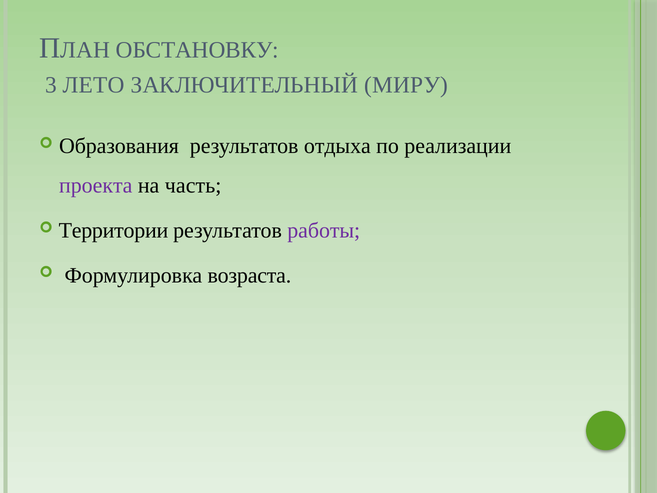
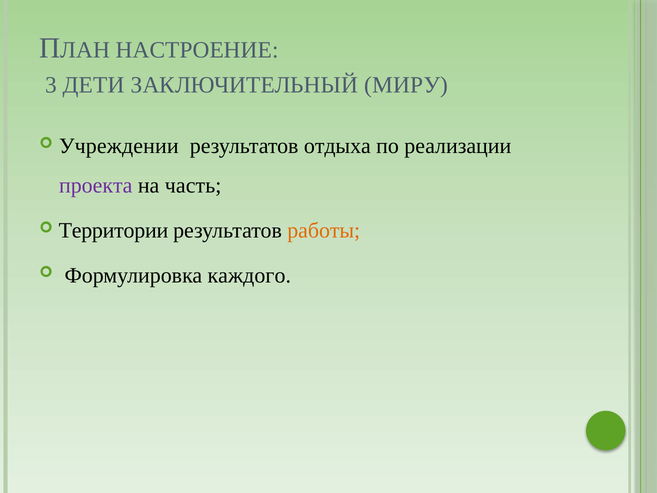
ОБСТАНОВКУ: ОБСТАНОВКУ -> НАСТРОЕНИЕ (197, 50)
ЛЕТО: ЛЕТО -> ДЕТИ (94, 85)
Образования: Образования -> Учреждении (119, 146)
работы colour: purple -> orange (324, 230)
возраста: возраста -> каждого (249, 275)
